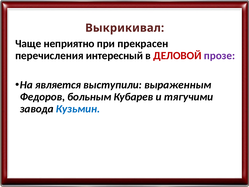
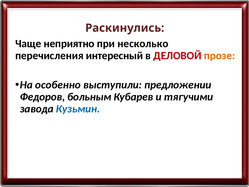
Выкрикивал: Выкрикивал -> Раскинулись (125, 28)
прекрасен: прекрасен -> несколько (143, 44)
прозе colour: purple -> orange (220, 56)
является: является -> особенно (58, 85)
выраженным: выраженным -> предложении (178, 85)
